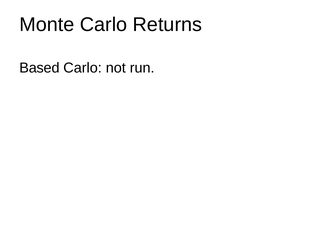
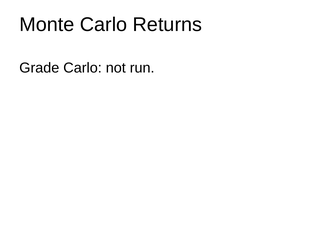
Based: Based -> Grade (39, 68)
